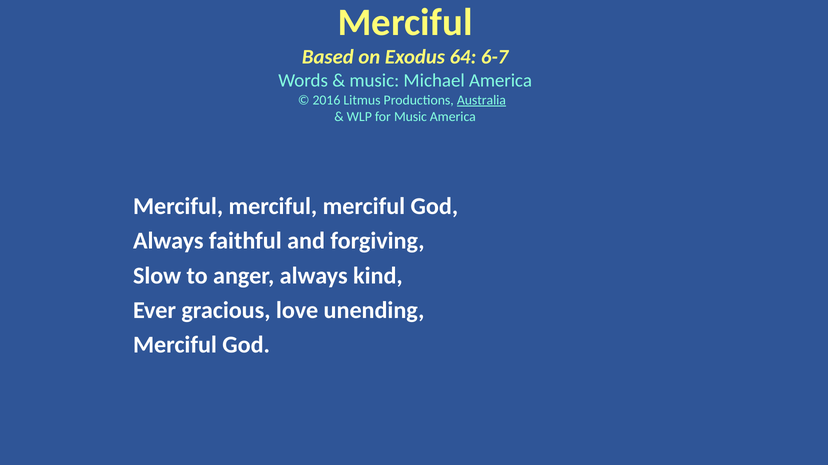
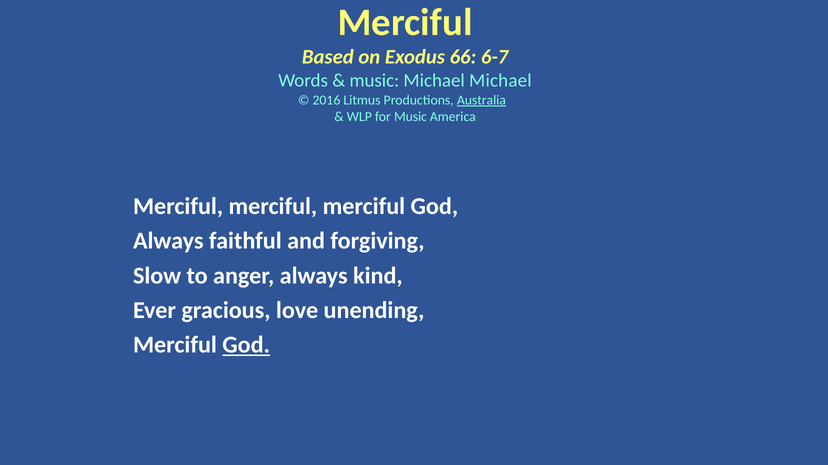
64: 64 -> 66 (463, 57)
Michael America: America -> Michael (500, 81)
God underline: none -> present (246, 345)
